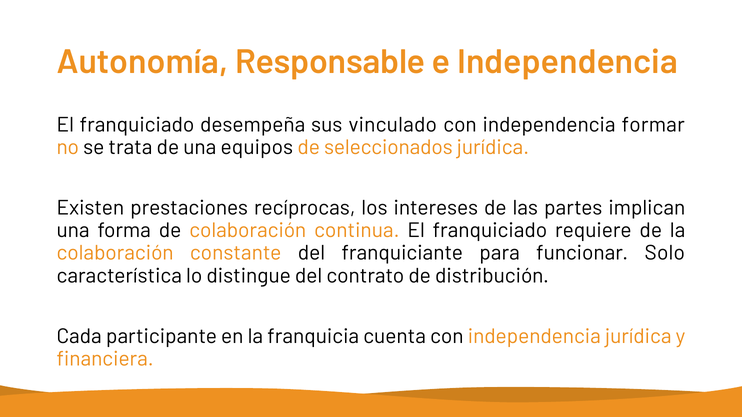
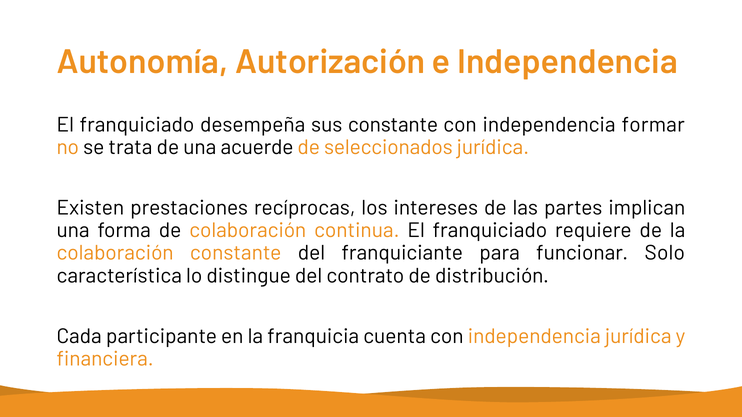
Responsable: Responsable -> Autorización (330, 62)
sus vinculado: vinculado -> constante (393, 125)
equipos: equipos -> acuerde (257, 148)
